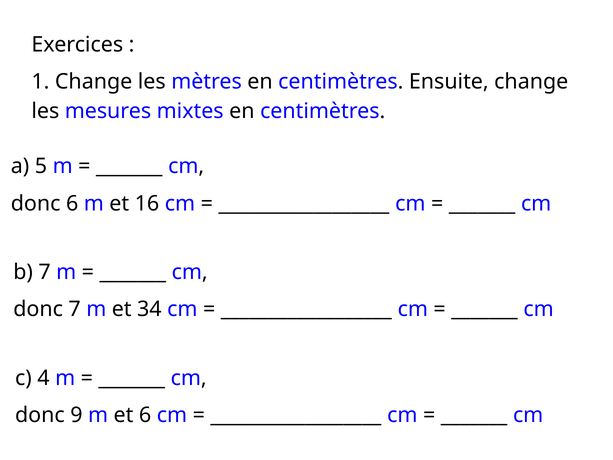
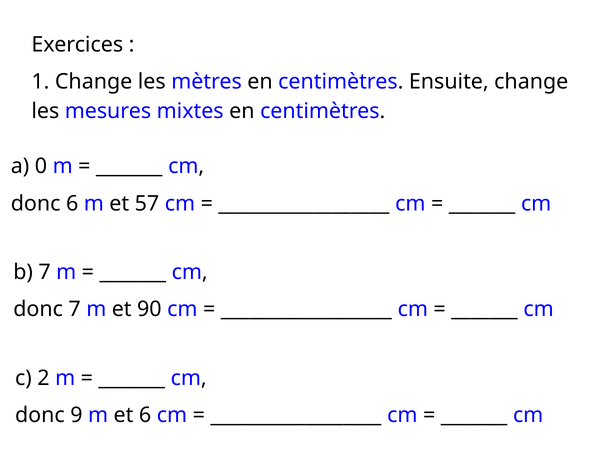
5: 5 -> 0 (41, 166)
16: 16 -> 57 (147, 203)
34: 34 -> 90 (149, 309)
4: 4 -> 2 (43, 378)
